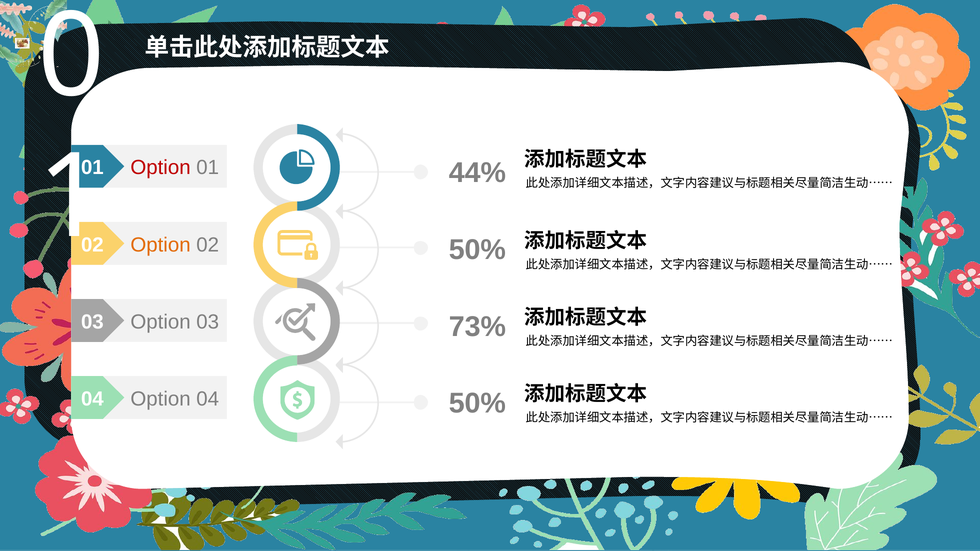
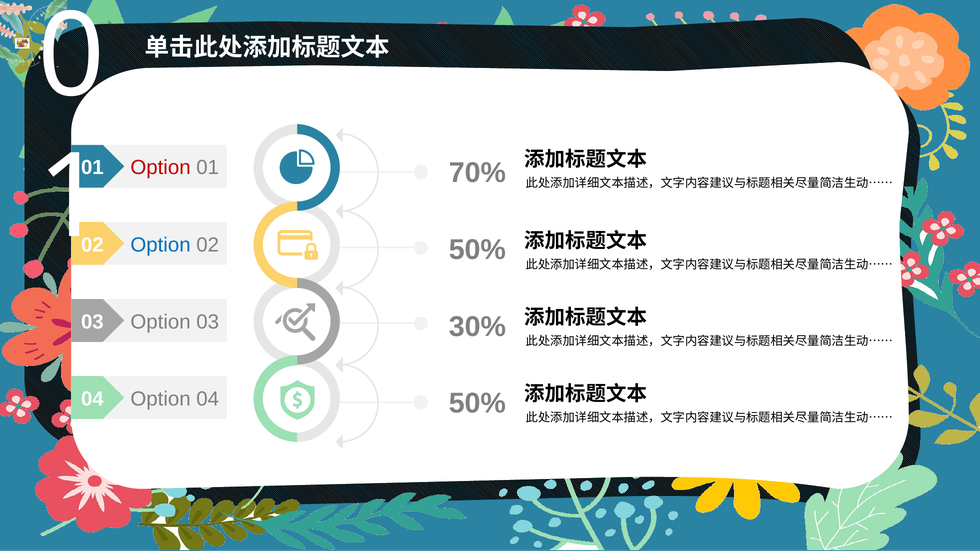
44%: 44% -> 70% (477, 173)
Option colour: orange -> blue (161, 245)
73%: 73% -> 30% (477, 327)
